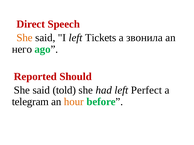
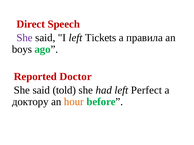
She colour: orange -> purple (25, 38)
звонила: звонила -> правила (145, 38)
него: него -> boys (22, 49)
Should: Should -> Doctor (76, 77)
telegram: telegram -> доктору (30, 102)
